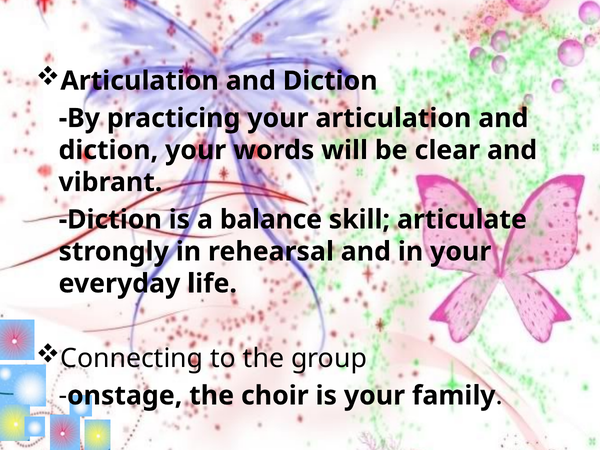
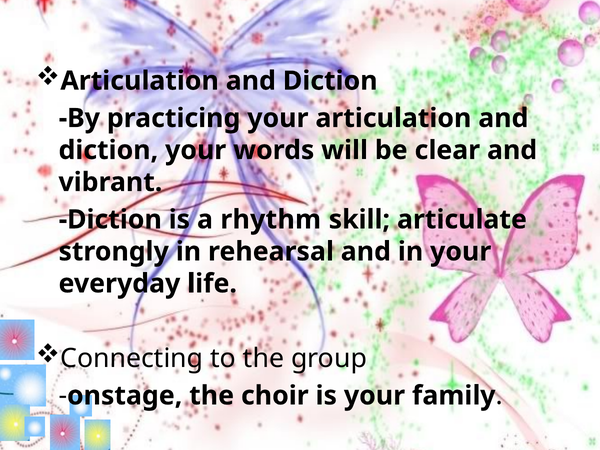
balance: balance -> rhythm (271, 220)
